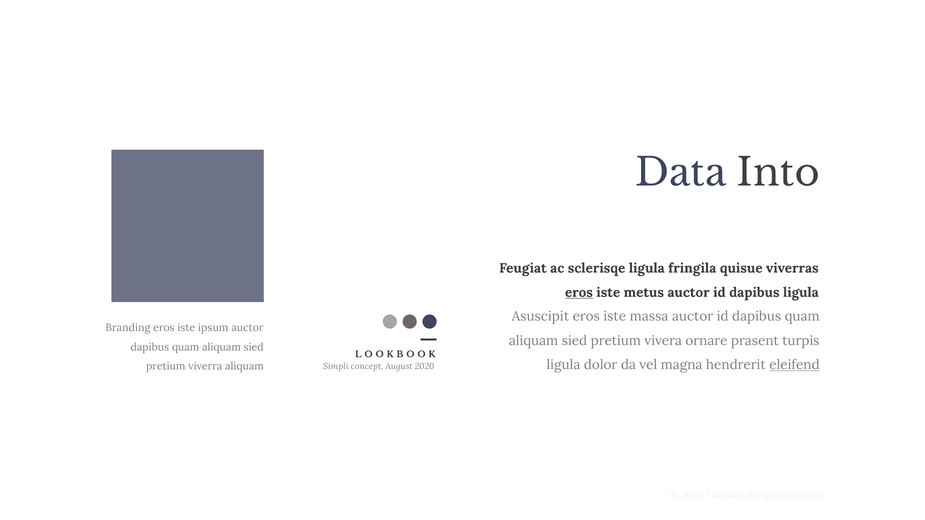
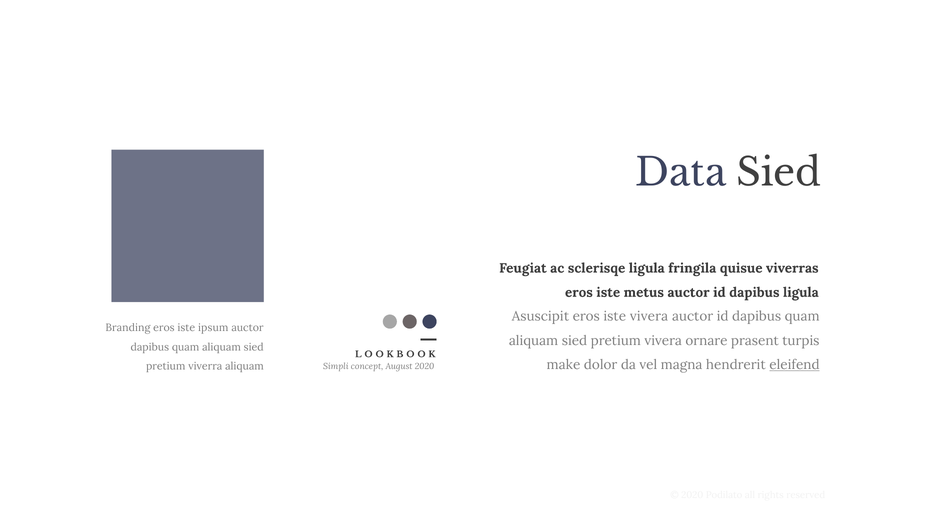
Data Into: Into -> Sied (779, 173)
eros underline: present -> none (579, 293)
iste massa: massa -> vivera (649, 317)
ligula: ligula -> make (563, 365)
